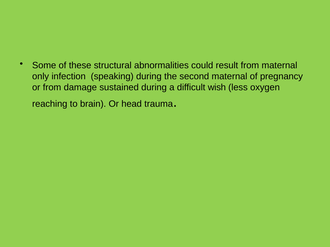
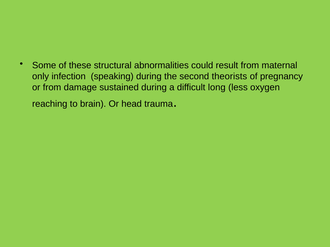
second maternal: maternal -> theorists (229, 77)
wish: wish -> long (217, 88)
